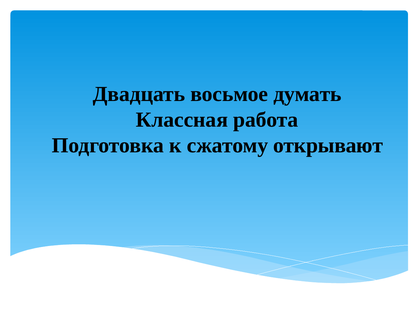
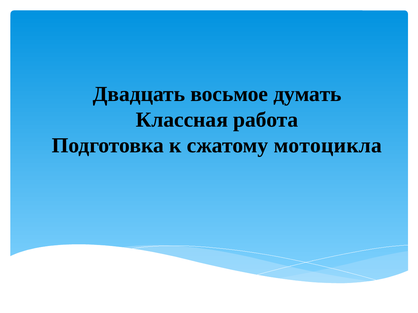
открывают: открывают -> мотоцикла (328, 146)
